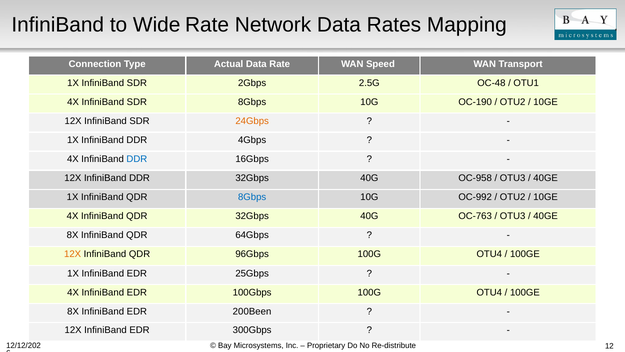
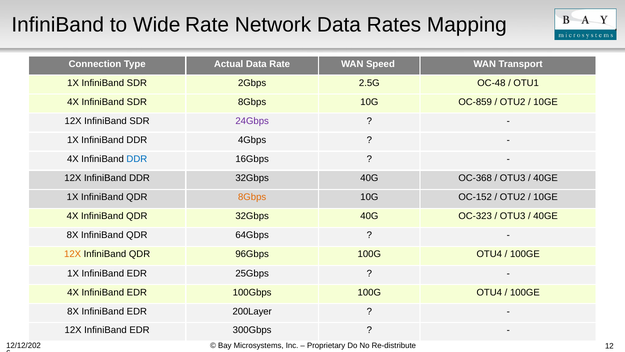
OC-190: OC-190 -> OC-859 (475, 102)
24Gbps colour: orange -> purple (252, 121)
OC-958: OC-958 -> OC-368 (475, 178)
8Gbps colour: blue -> orange (252, 197)
OC-992: OC-992 -> OC-152 (475, 197)
OC-763: OC-763 -> OC-323 (475, 216)
200Been: 200Been -> 200Layer (252, 311)
